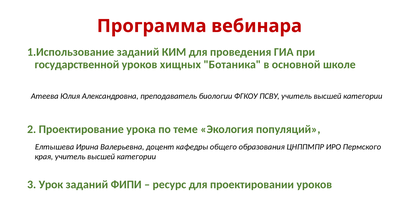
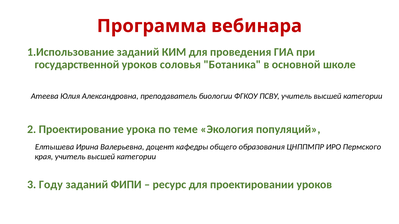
хищных: хищных -> соловья (180, 65)
Урок: Урок -> Году (51, 185)
